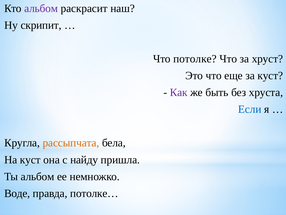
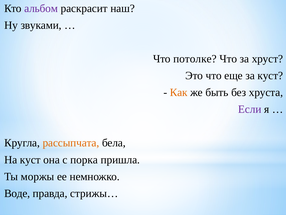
скрипит: скрипит -> звуками (41, 25)
Как colour: purple -> orange (179, 92)
Если colour: blue -> purple (250, 109)
найду: найду -> порка (84, 159)
Ты альбом: альбом -> моржы (37, 176)
потолке…: потолке… -> стрижы… (94, 193)
